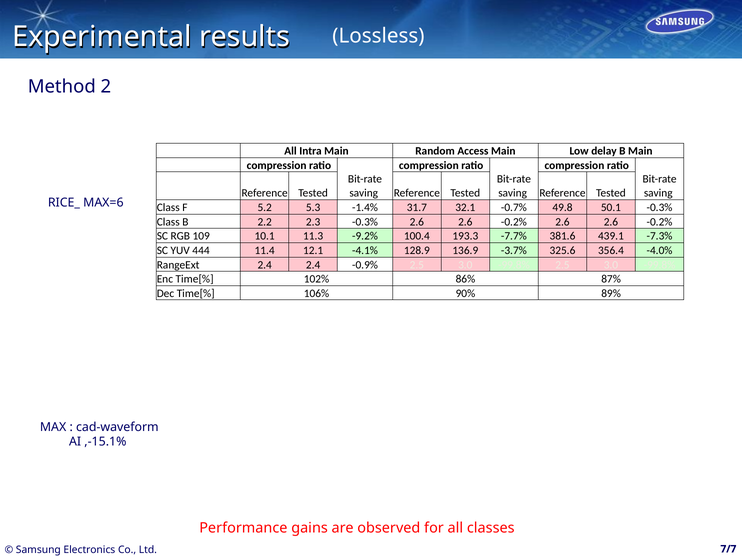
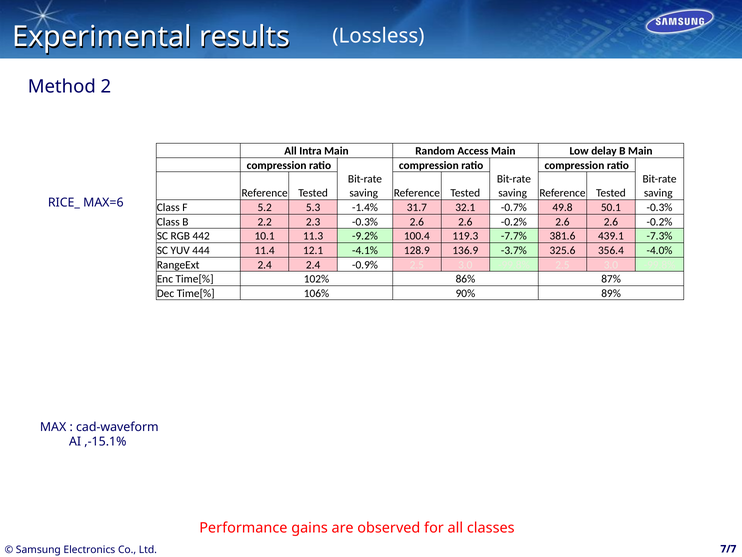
109: 109 -> 442 (201, 236)
193.3: 193.3 -> 119.3 (465, 236)
